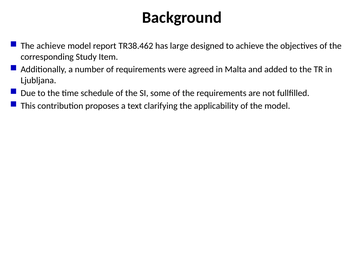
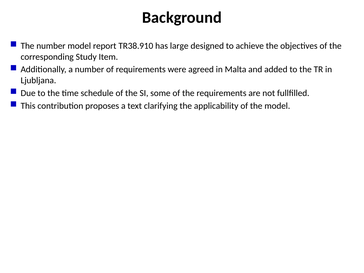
The achieve: achieve -> number (51, 46)
TR38.462: TR38.462 -> TR38.910 (136, 46)
